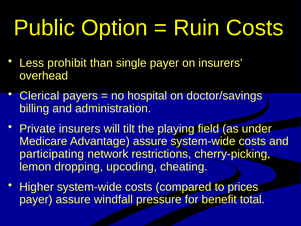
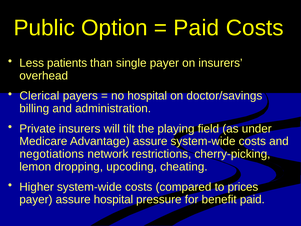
Ruin: Ruin -> Paid (196, 28)
prohibit: prohibit -> patients (67, 63)
participating: participating -> negotiations (52, 154)
assure windfall: windfall -> hospital (113, 199)
benefit total: total -> paid (252, 199)
